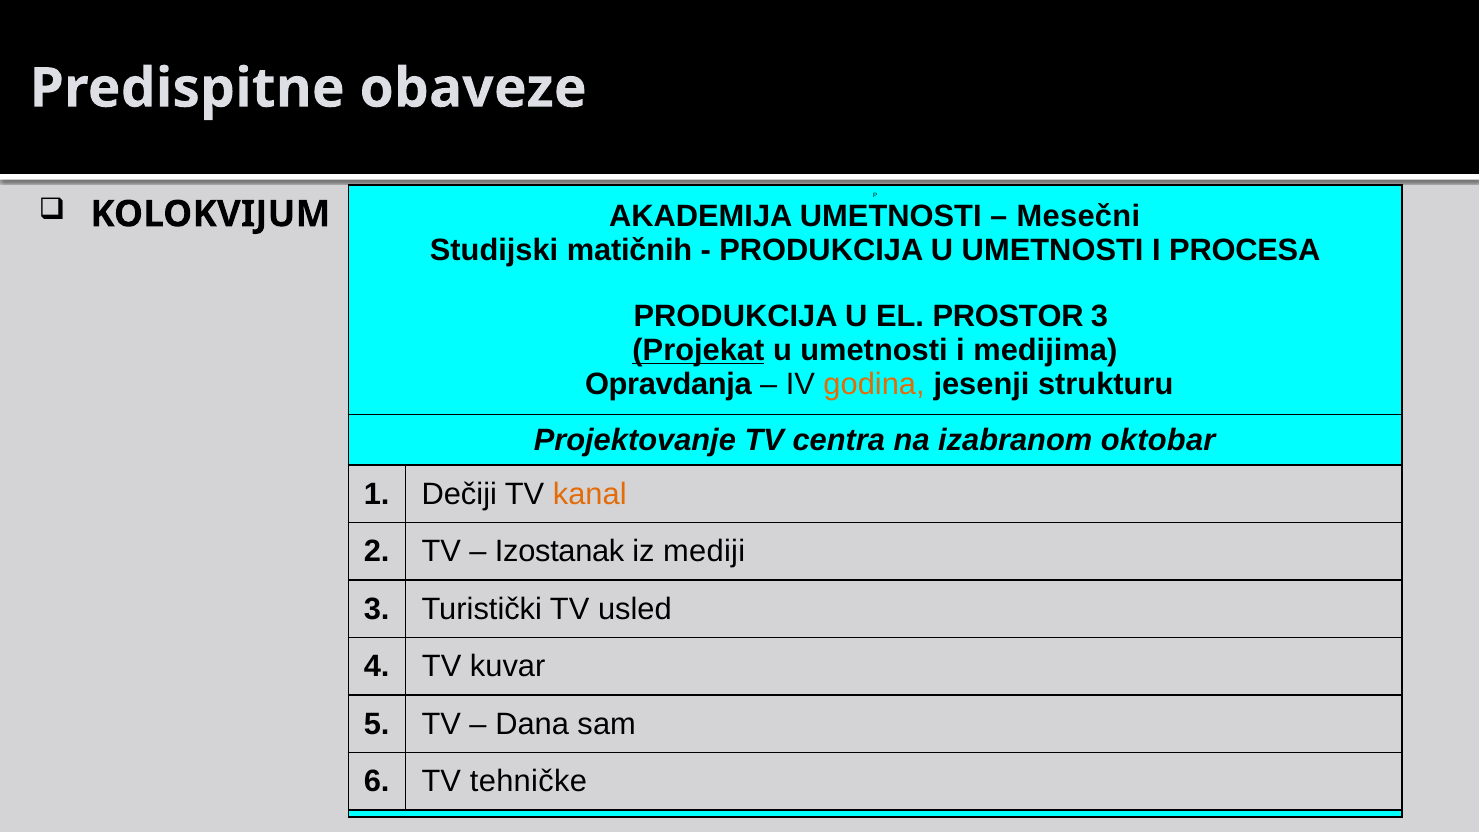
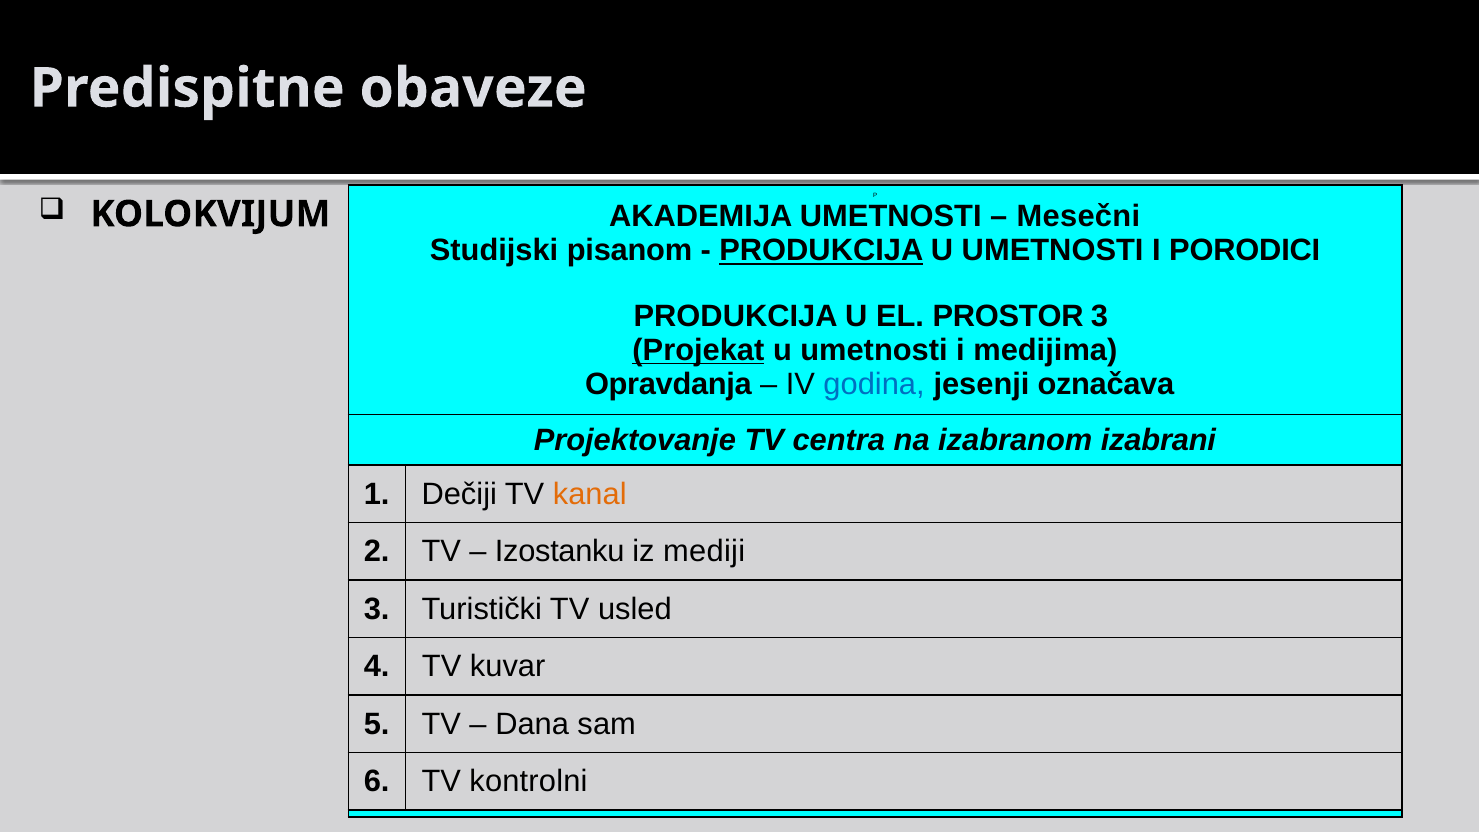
matičnih: matičnih -> pisanom (630, 250)
PRODUKCIJA underline: none -> present (821, 250)
PROCESA: PROCESA -> PORODICI (1245, 250)
godina colour: orange -> blue (874, 385)
strukturu: strukturu -> označava (1106, 385)
oktobar: oktobar -> izabrani (1158, 440)
Izostanak: Izostanak -> Izostanku (560, 552)
tehničke: tehničke -> kontrolni (528, 782)
